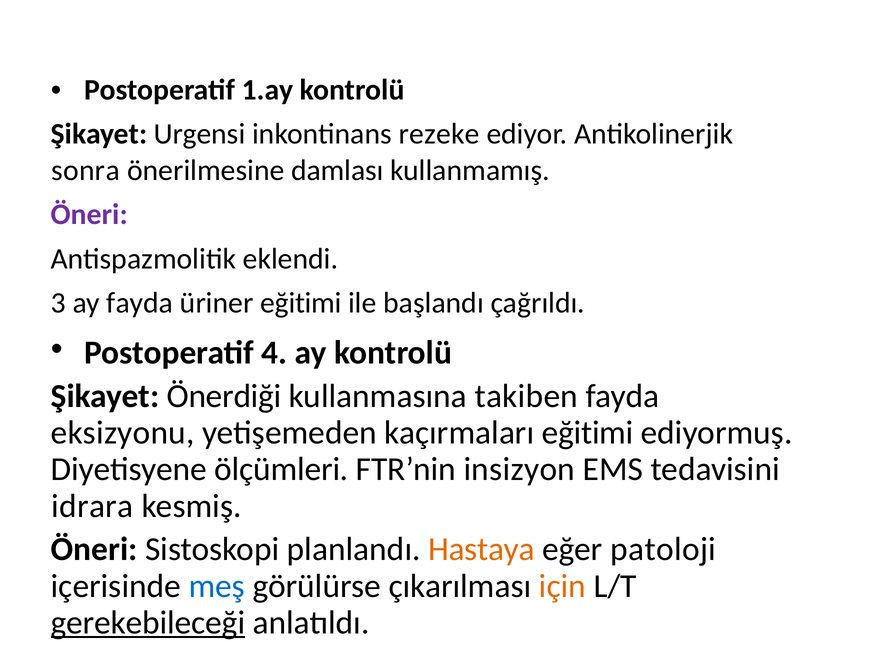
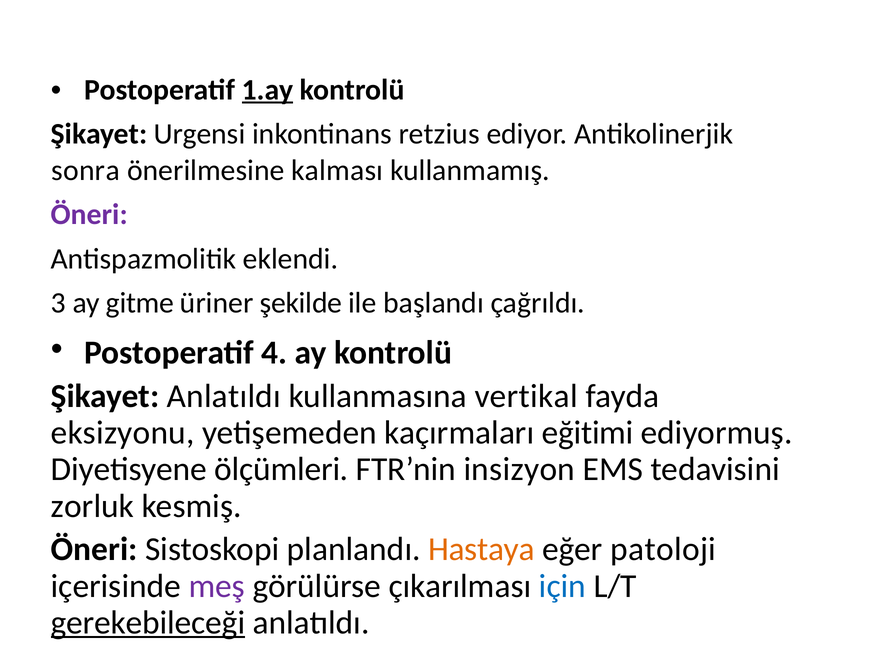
1.ay underline: none -> present (268, 90)
rezeke: rezeke -> retzius (439, 134)
damlası: damlası -> kalması (337, 170)
ay fayda: fayda -> gitme (140, 303)
üriner eğitimi: eğitimi -> şekilde (301, 303)
Şikayet Önerdiği: Önerdiği -> Anlatıldı (224, 396)
takiben: takiben -> vertikal (526, 396)
idrara: idrara -> zorluk (92, 506)
meş colour: blue -> purple (217, 586)
için colour: orange -> blue (562, 586)
